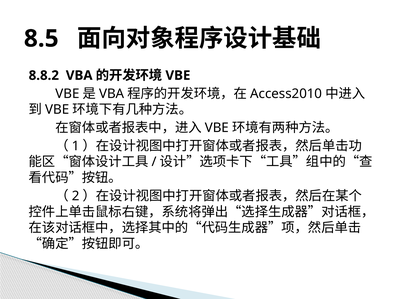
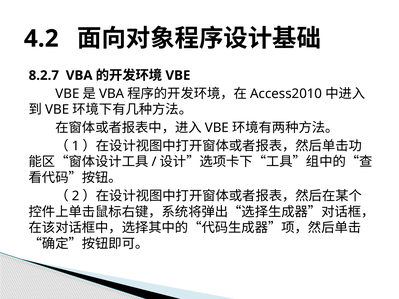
8.5: 8.5 -> 4.2 (41, 39)
8.8.2: 8.8.2 -> 8.2.7 (44, 76)
